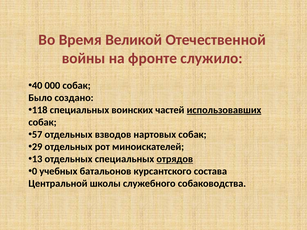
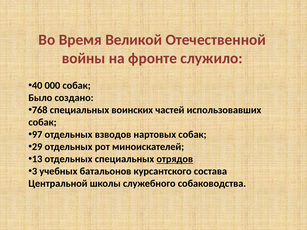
118: 118 -> 768 (40, 110)
использовавших underline: present -> none (224, 110)
57: 57 -> 97 (37, 135)
0: 0 -> 3 (35, 172)
